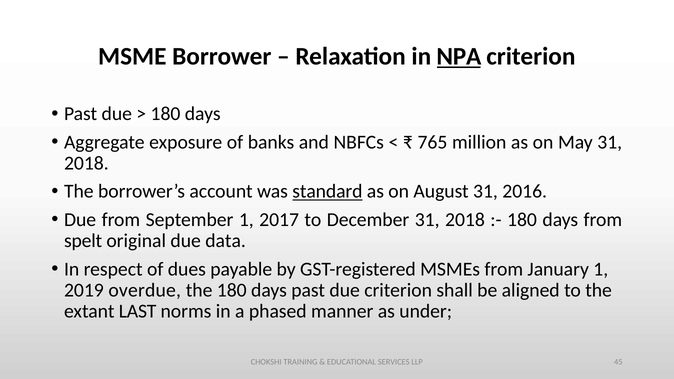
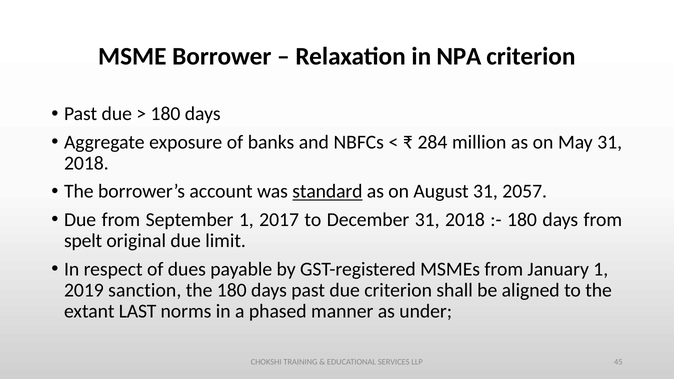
NPA underline: present -> none (459, 57)
765: 765 -> 284 (432, 142)
2016: 2016 -> 2057 (525, 192)
data: data -> limit (226, 241)
overdue: overdue -> sanction (145, 290)
